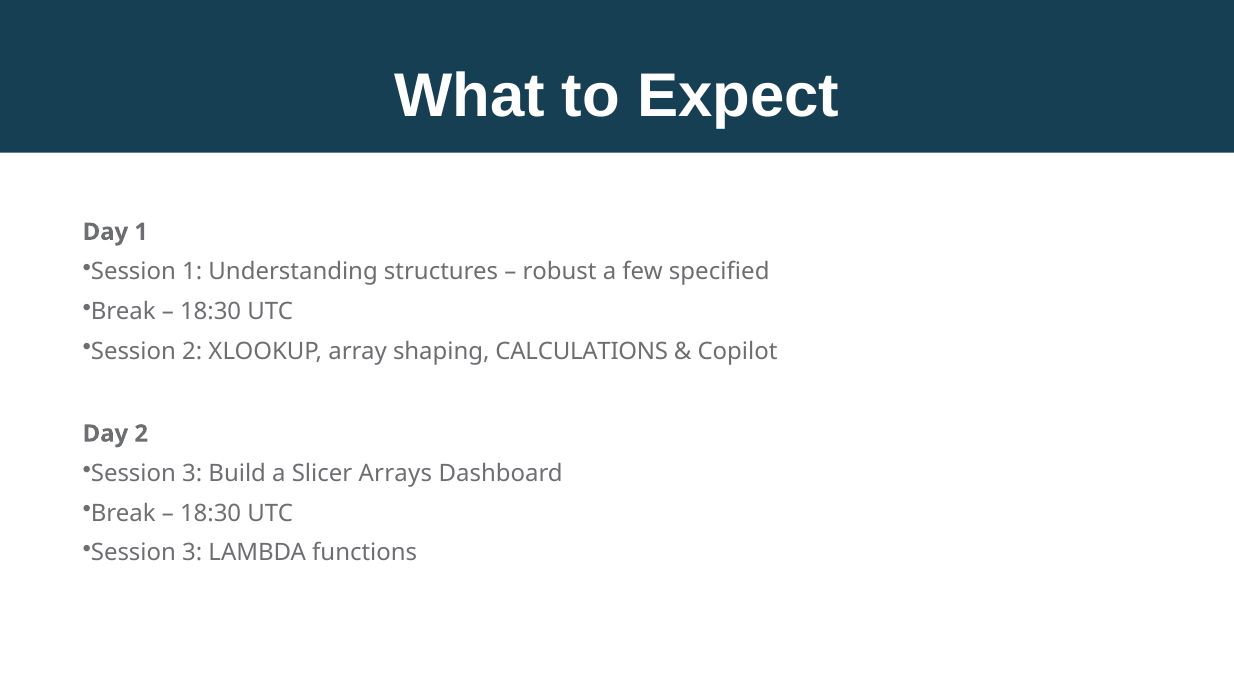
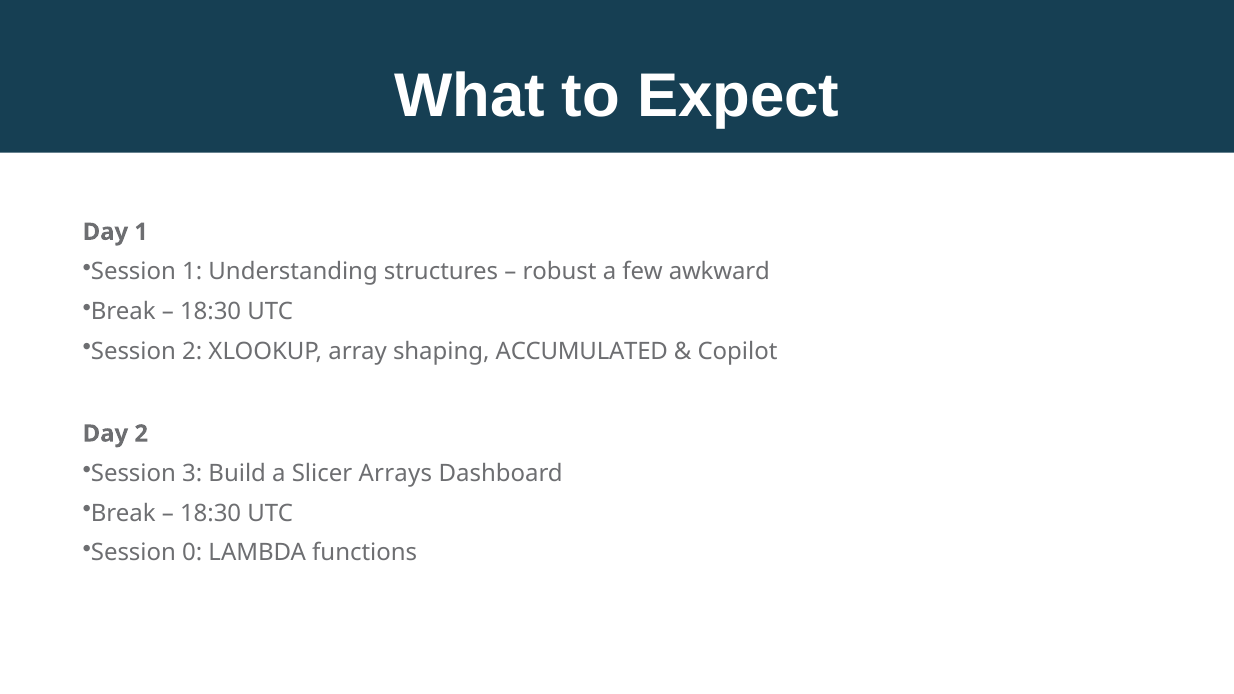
specified: specified -> awkward (719, 272)
CALCULATIONS: CALCULATIONS -> ACCUMULATED (582, 351)
3: 3 -> 0 (192, 553)
